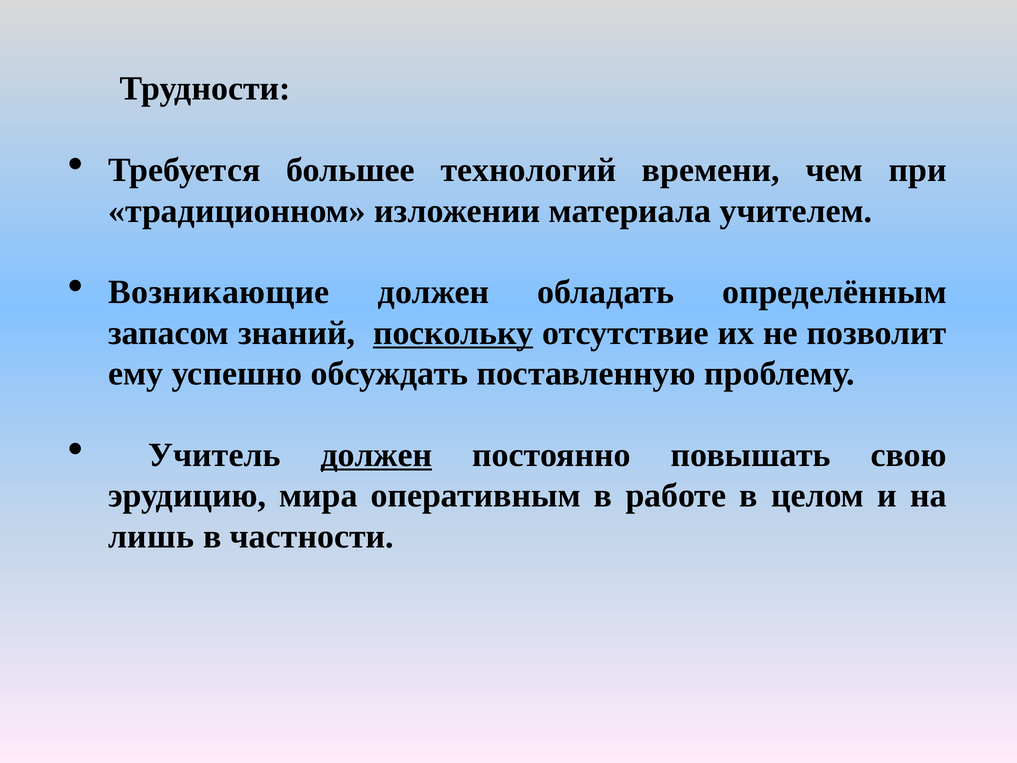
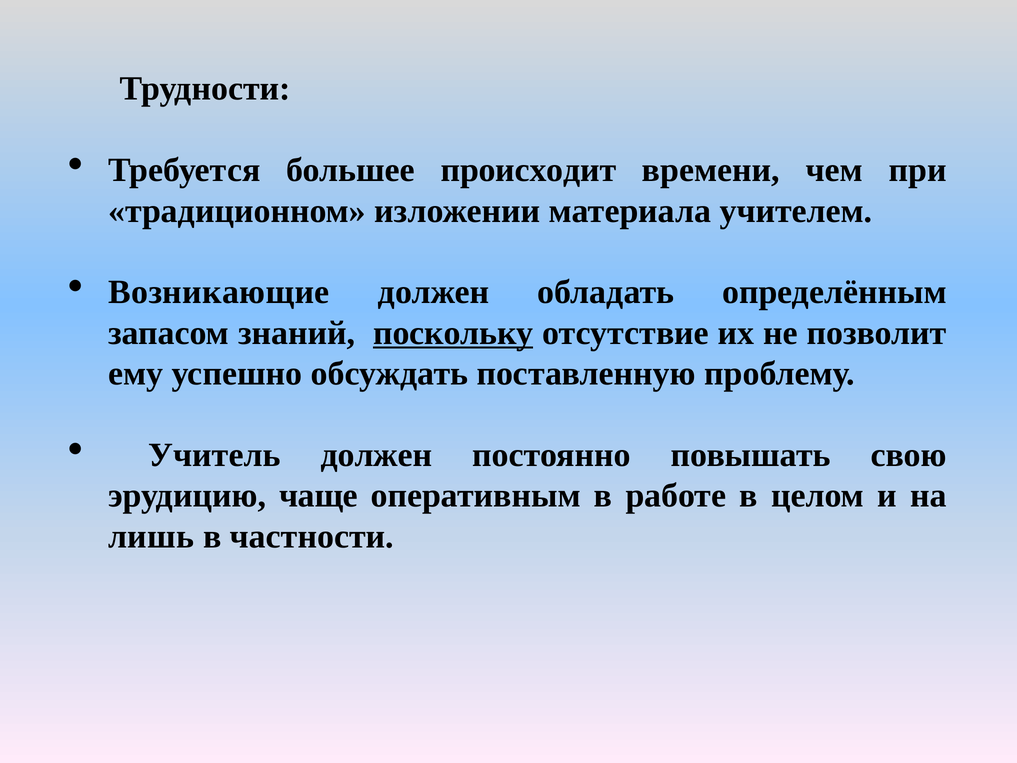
технологий: технологий -> происходит (528, 170)
должен underline: present -> none (376, 455)
мира: мира -> чаще (319, 496)
